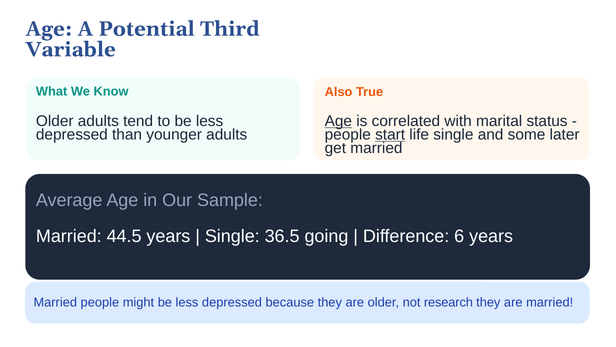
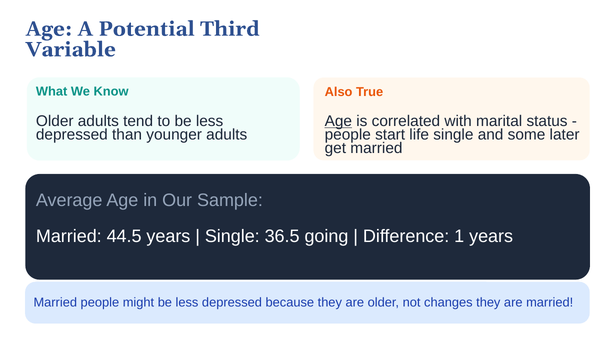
start underline: present -> none (390, 134)
6: 6 -> 1 (459, 236)
research: research -> changes (448, 302)
